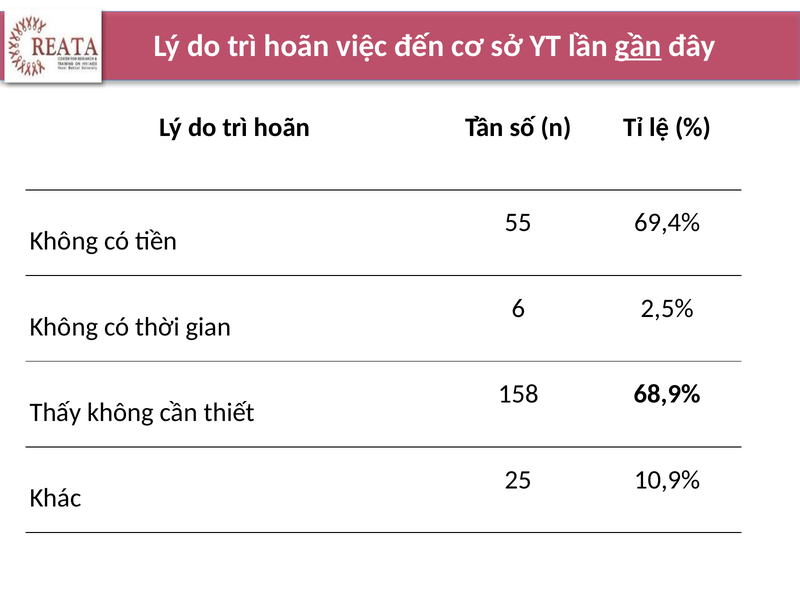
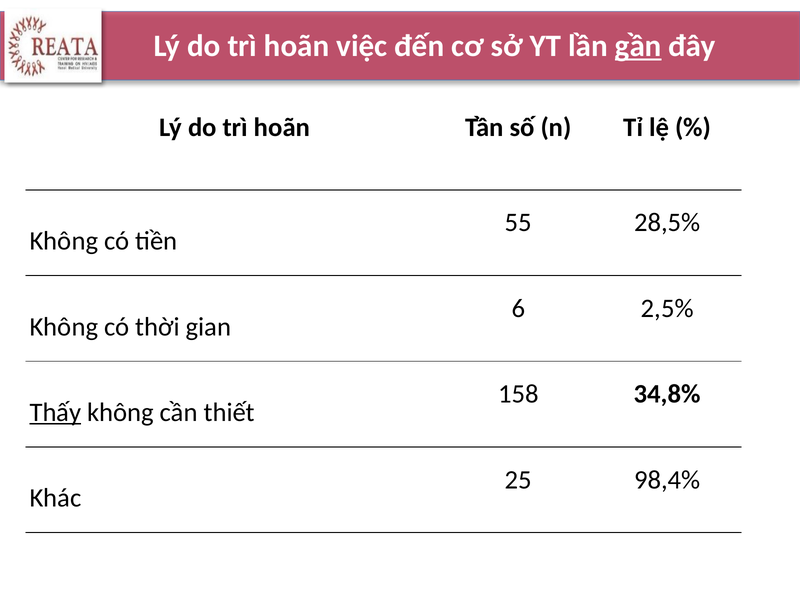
69,4%: 69,4% -> 28,5% (667, 223)
68,9%: 68,9% -> 34,8% (667, 394)
Thấy underline: none -> present (55, 412)
10,9%: 10,9% -> 98,4% (667, 480)
